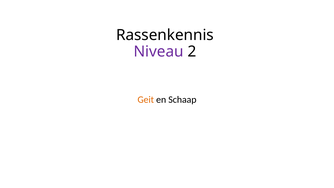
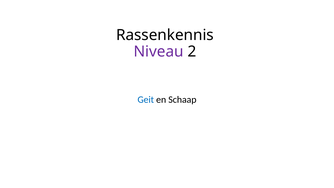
Geit colour: orange -> blue (146, 100)
